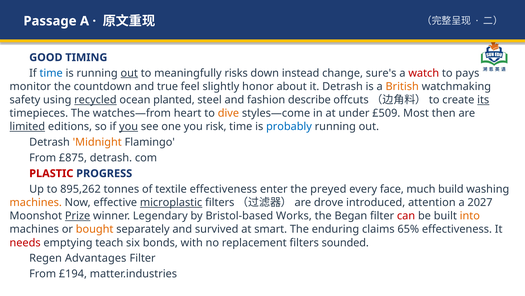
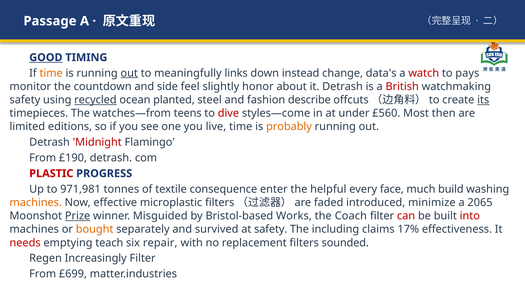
GOOD underline: none -> present (46, 57)
time colour: blue -> orange (51, 73)
risks: risks -> links (236, 73)
sure's: sure's -> data's (381, 73)
true: true -> side (167, 86)
British colour: orange -> red (402, 86)
heart: heart -> teens (188, 113)
dive colour: orange -> red (228, 113)
£509: £509 -> £560 (386, 113)
limited underline: present -> none (27, 126)
you underline: present -> none (129, 126)
risk: risk -> live (216, 126)
probably colour: blue -> orange (289, 126)
Midnight colour: orange -> red (97, 142)
£875: £875 -> £190 (73, 158)
895,262: 895,262 -> 971,981 (80, 189)
textile effectiveness: effectiveness -> consequence (223, 189)
preyed: preyed -> helpful (328, 189)
microplastic underline: present -> none (171, 202)
drove: drove -> faded (329, 202)
attention: attention -> minimize (432, 202)
2027: 2027 -> 2065 (480, 202)
Legendary: Legendary -> Misguided (160, 215)
Began: Began -> Coach (351, 215)
into colour: orange -> red (470, 215)
at smart: smart -> safety (271, 229)
enduring: enduring -> including (335, 229)
65%: 65% -> 17% (408, 229)
bonds: bonds -> repair (160, 242)
Advantages: Advantages -> Increasingly (96, 258)
£194: £194 -> £699 (73, 273)
